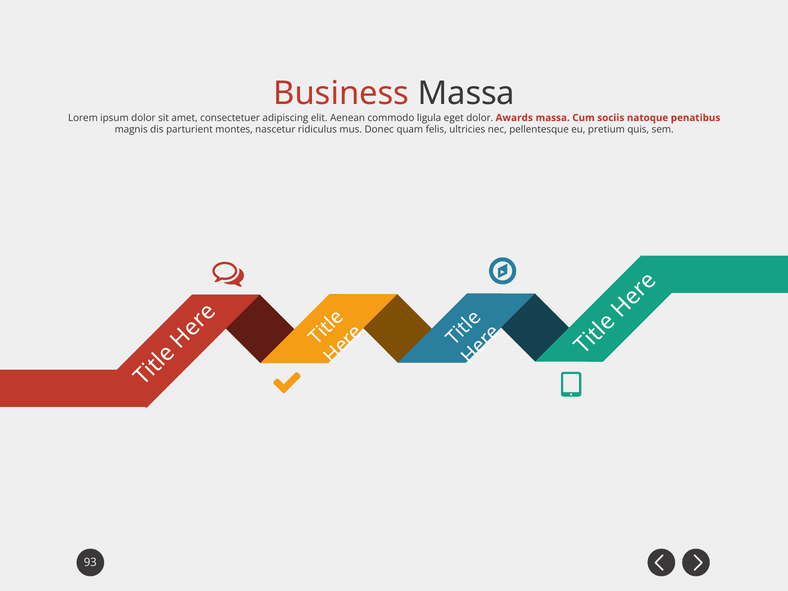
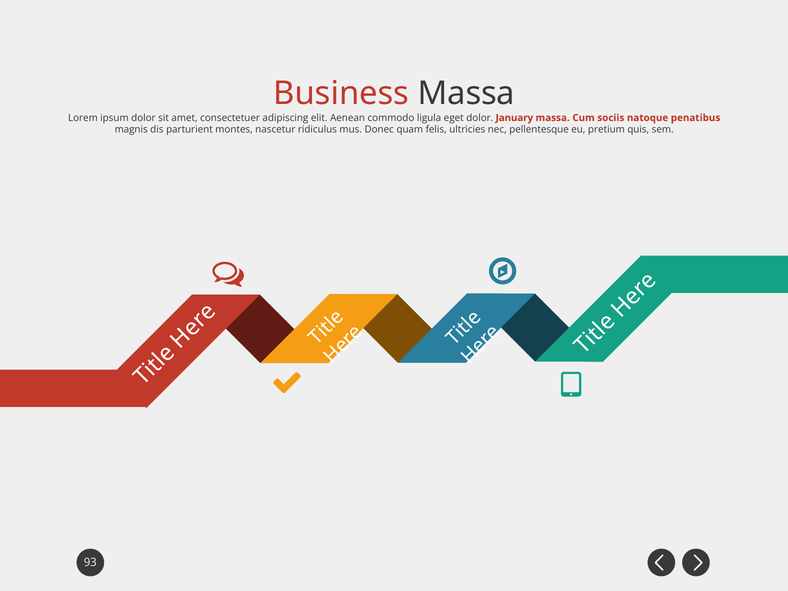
Awards: Awards -> January (514, 118)
